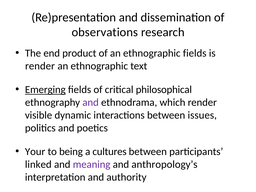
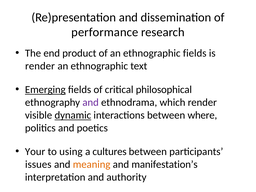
observations: observations -> performance (105, 32)
dynamic underline: none -> present (73, 115)
issues: issues -> where (202, 115)
being: being -> using (71, 152)
linked: linked -> issues (38, 164)
meaning colour: purple -> orange (92, 164)
anthropology’s: anthropology’s -> manifestation’s (165, 164)
